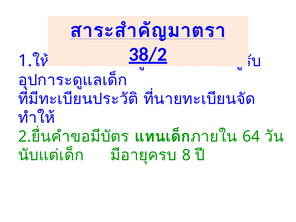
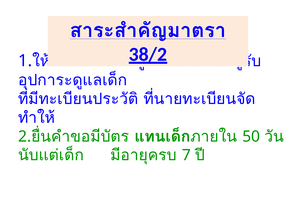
64: 64 -> 50 (251, 136)
8: 8 -> 7 (186, 155)
